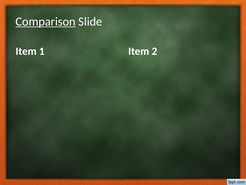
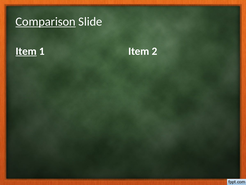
Item underline: none -> present (26, 51)
